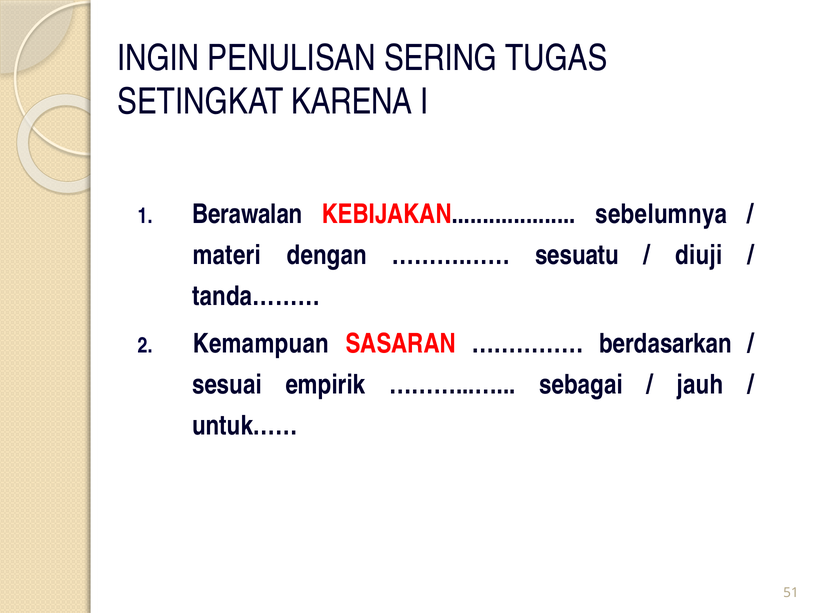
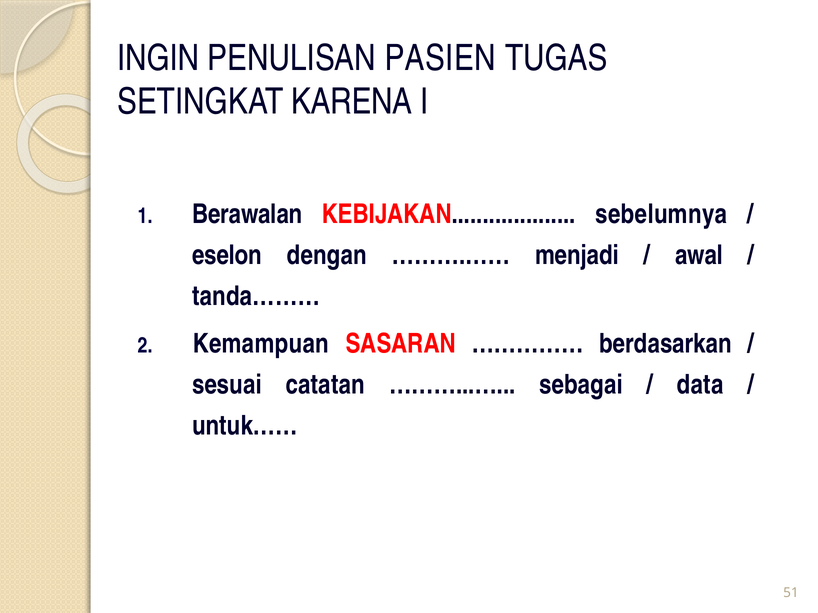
SERING: SERING -> PASIEN (440, 58)
materi: materi -> eselon (227, 255)
sesuatu: sesuatu -> menjadi (577, 255)
diuji: diuji -> awal (699, 255)
empirik: empirik -> catatan (325, 385)
jauh: jauh -> data (700, 385)
